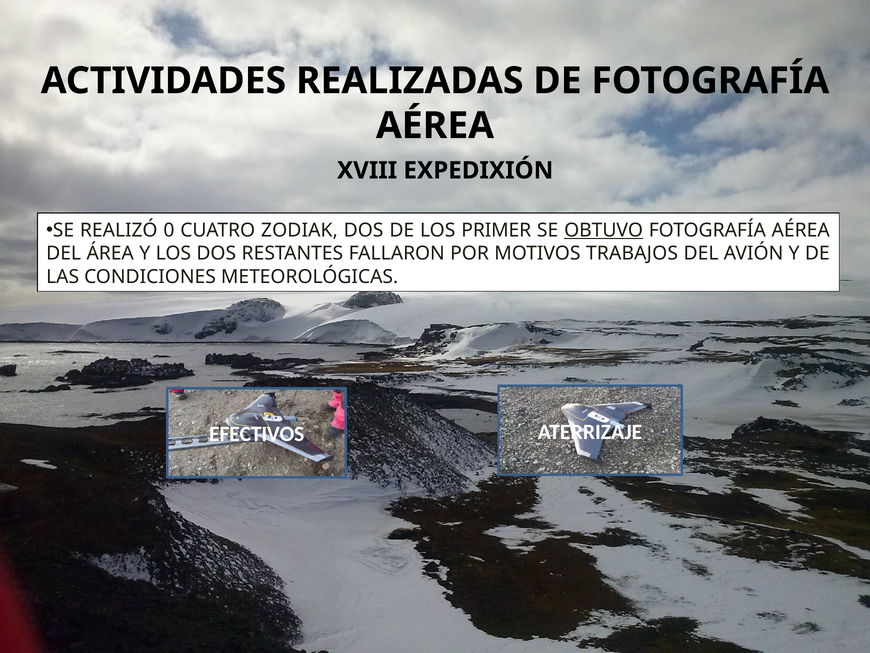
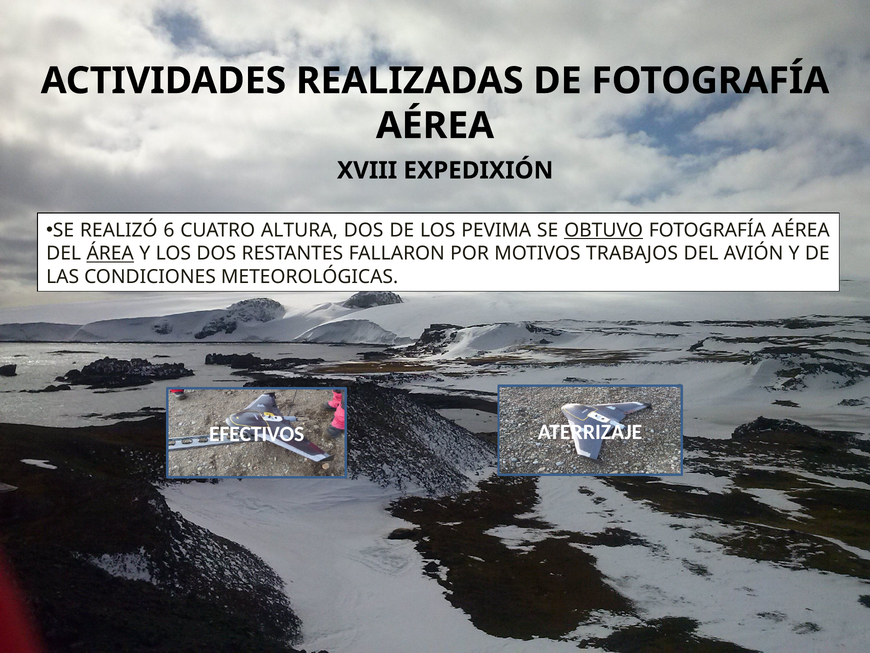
0: 0 -> 6 (169, 230)
ZODIAK: ZODIAK -> ALTURA (299, 230)
PRIMER: PRIMER -> PEVIMA (496, 230)
ÁREA underline: none -> present (110, 253)
